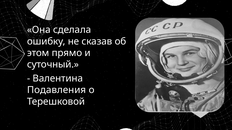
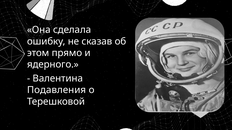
суточный: суточный -> ядерного (53, 65)
